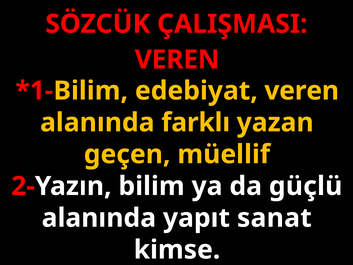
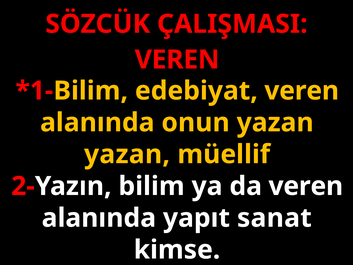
farklı: farklı -> onun (196, 122)
geçen: geçen -> yazan (127, 154)
da güçlü: güçlü -> veren (306, 186)
